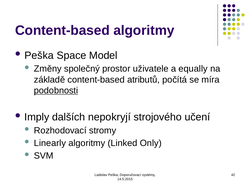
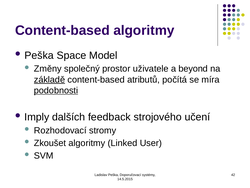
equally: equally -> beyond (193, 69)
základě underline: none -> present (49, 79)
nepokryjí: nepokryjí -> feedback (109, 117)
Linearly: Linearly -> Zkoušet (50, 143)
Only: Only -> User (151, 143)
